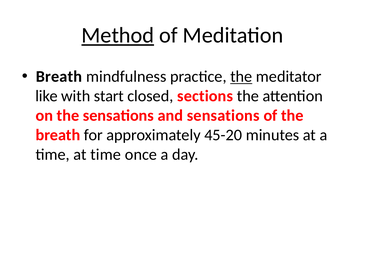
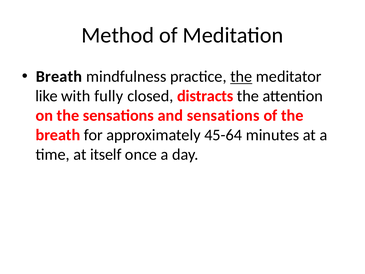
Method underline: present -> none (118, 35)
start: start -> fully (109, 96)
sections: sections -> distracts (205, 96)
45-20: 45-20 -> 45-64 (223, 135)
at time: time -> itself (106, 154)
